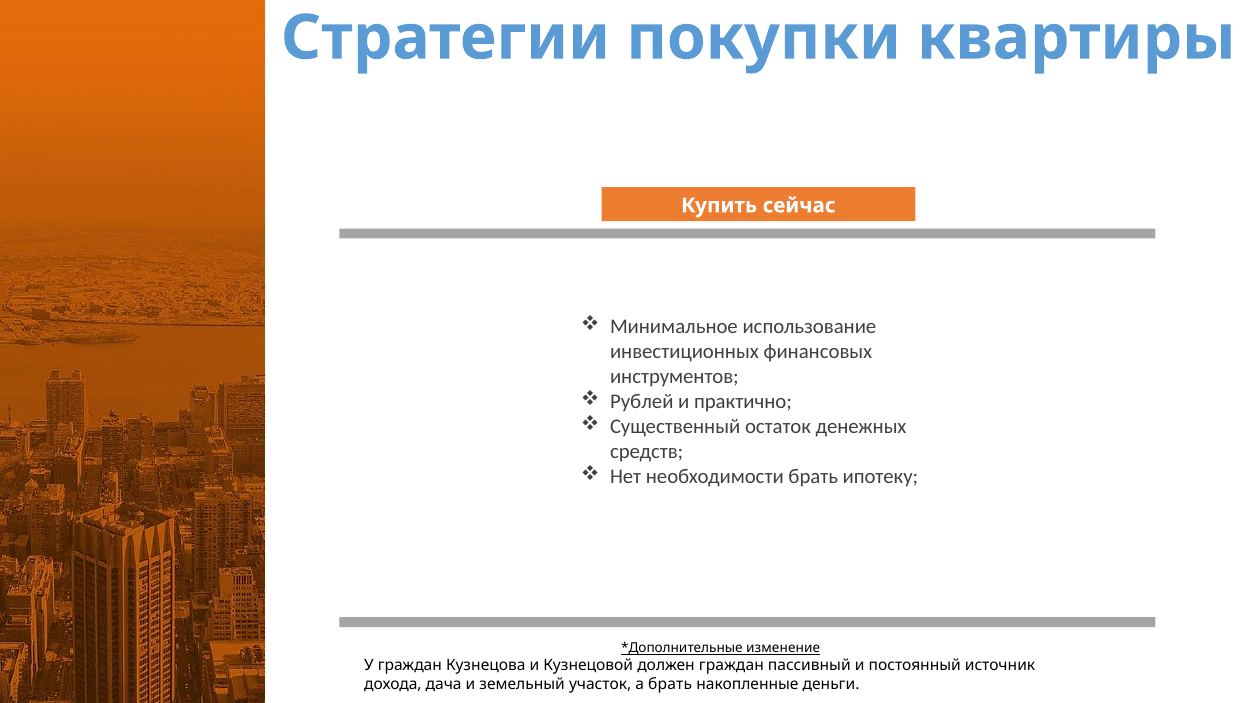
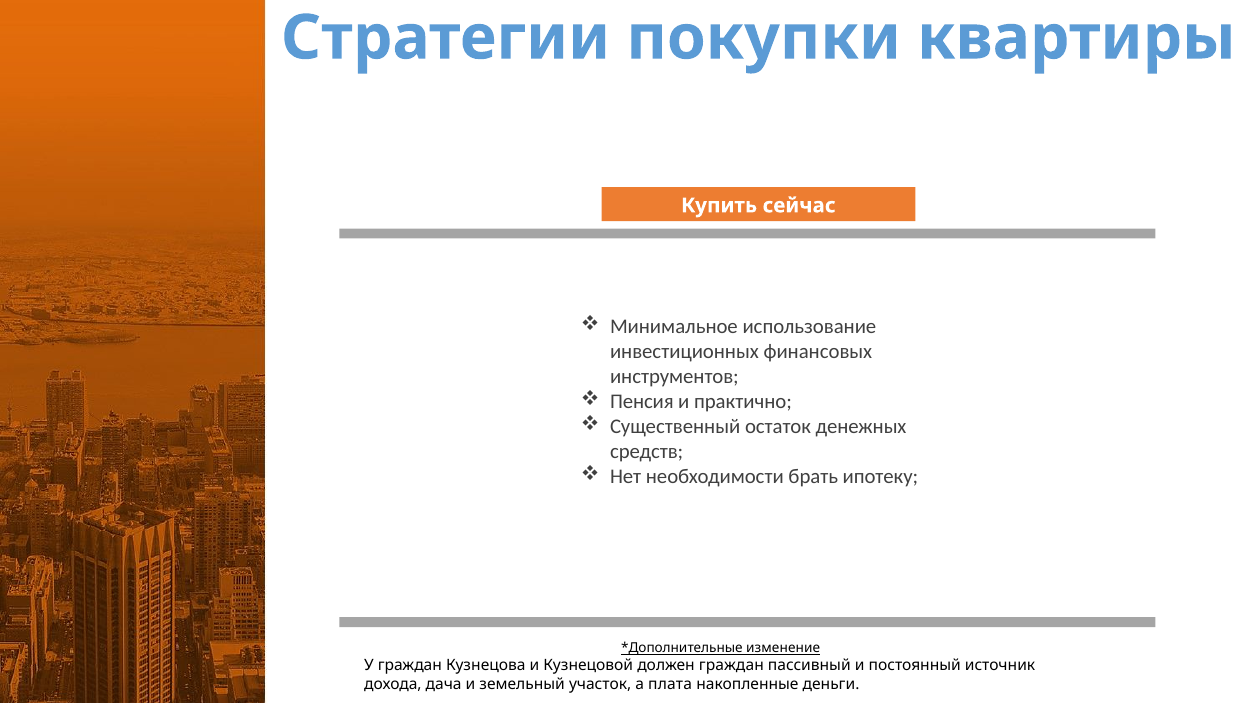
Рублей: Рублей -> Пенсия (642, 402)
а брать: брать -> плата (670, 684)
